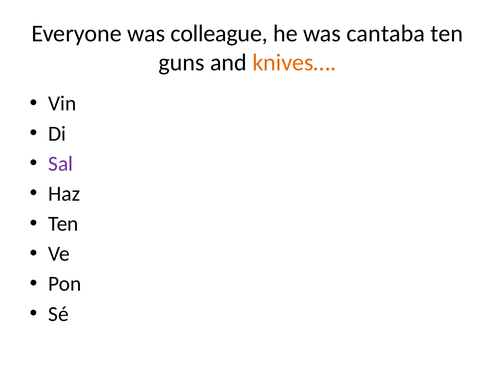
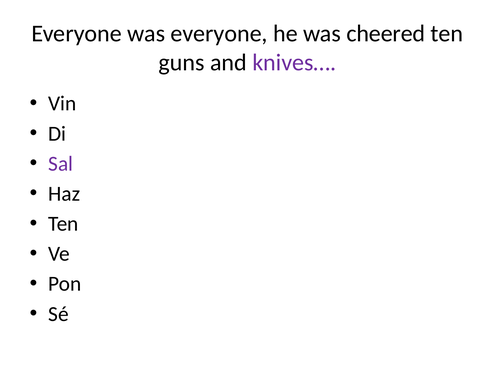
was colleague: colleague -> everyone (219, 33)
cantaba: cantaba -> cheered (386, 33)
knives… colour: orange -> purple (294, 62)
